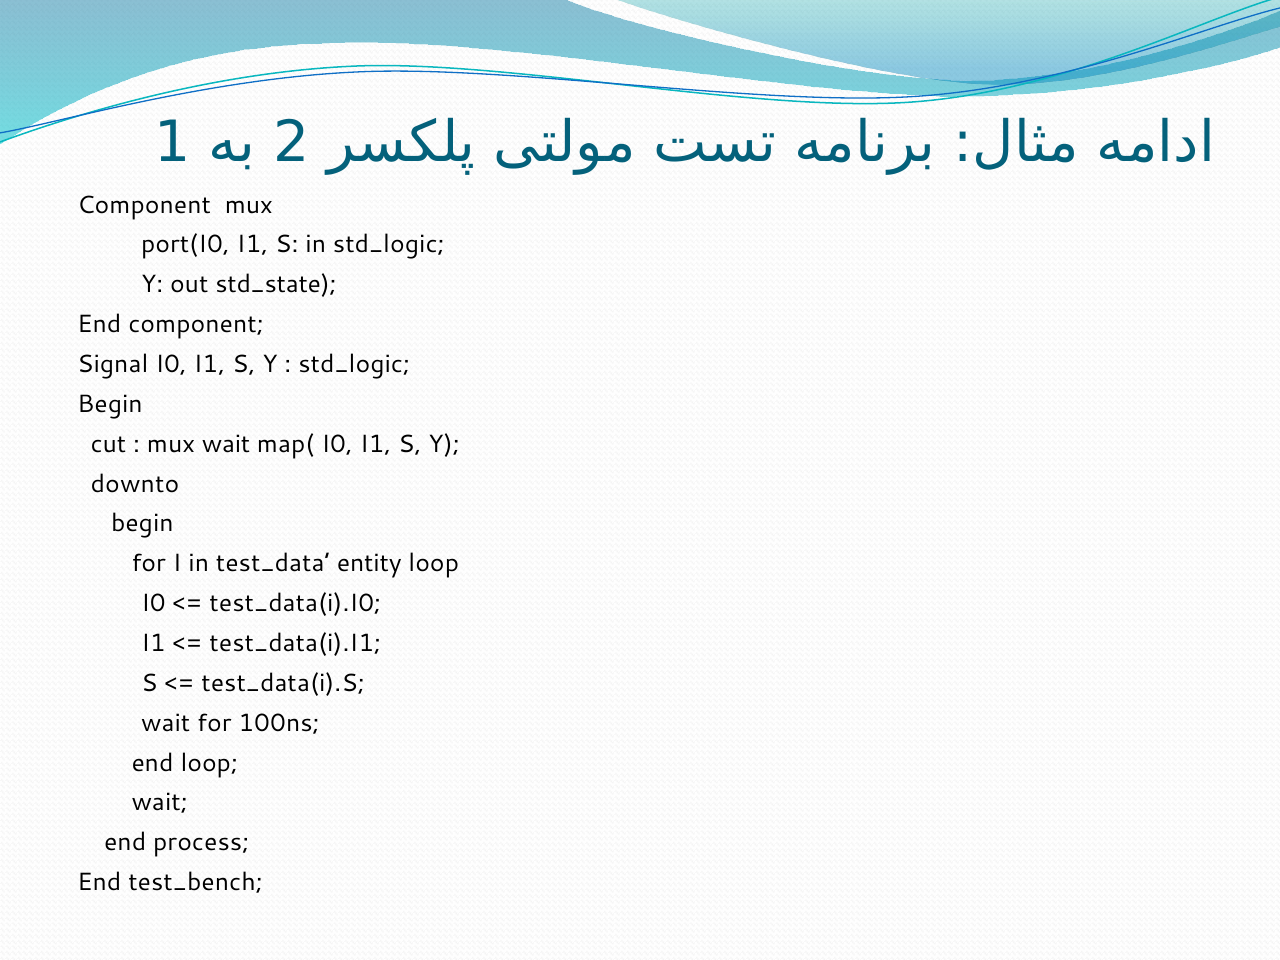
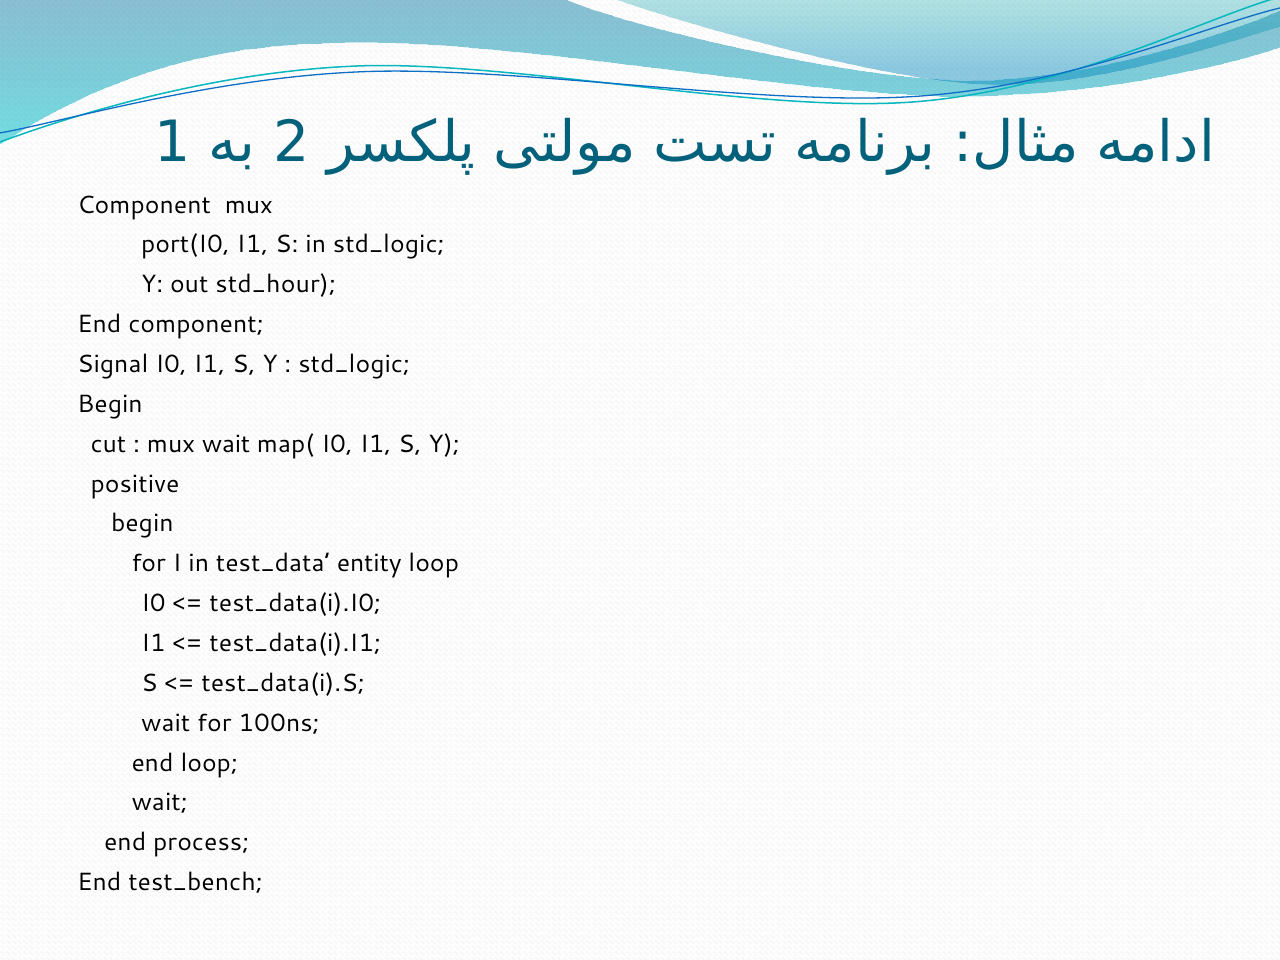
std_state: std_state -> std_hour (276, 285)
downto: downto -> positive (135, 484)
